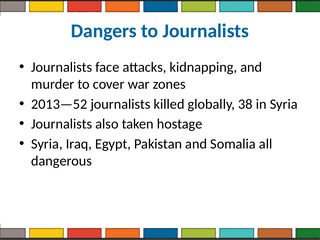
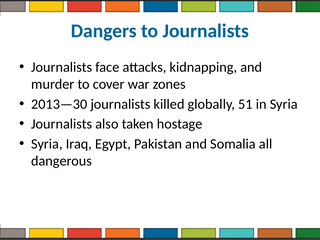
2013—52: 2013—52 -> 2013—30 (59, 104)
38: 38 -> 51 (245, 104)
